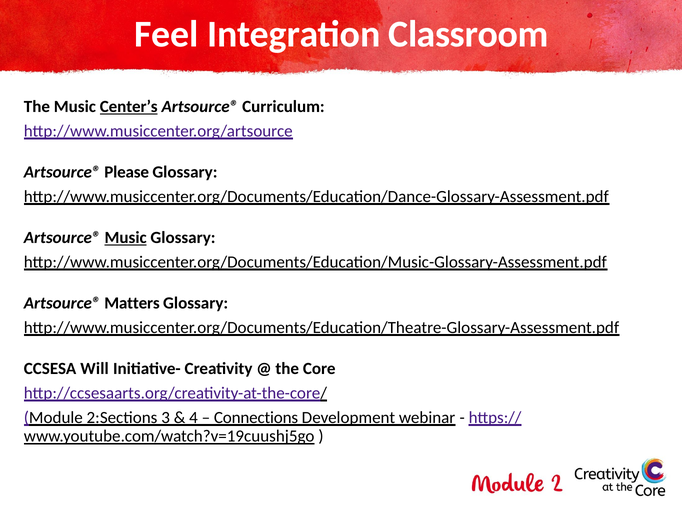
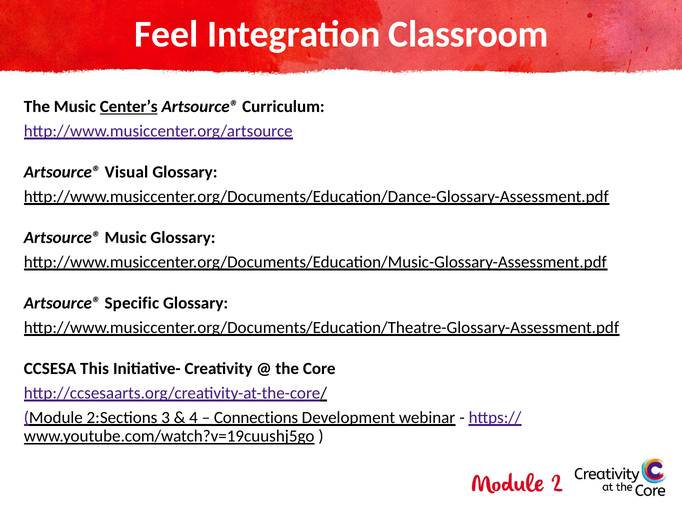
Please: Please -> Visual (126, 172)
Music underline: present -> none (126, 238)
Matters: Matters -> Specific (132, 304)
Will: Will -> This (95, 369)
